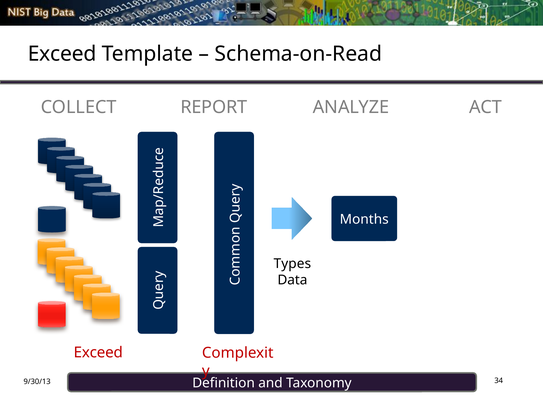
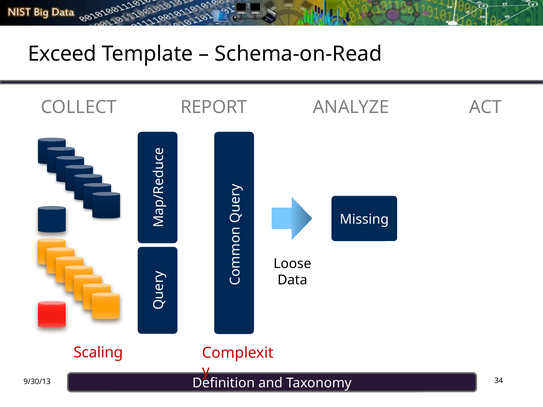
Months: Months -> Missing (364, 220)
Types: Types -> Loose (292, 264)
Exceed: Exceed -> Scaling (98, 353)
